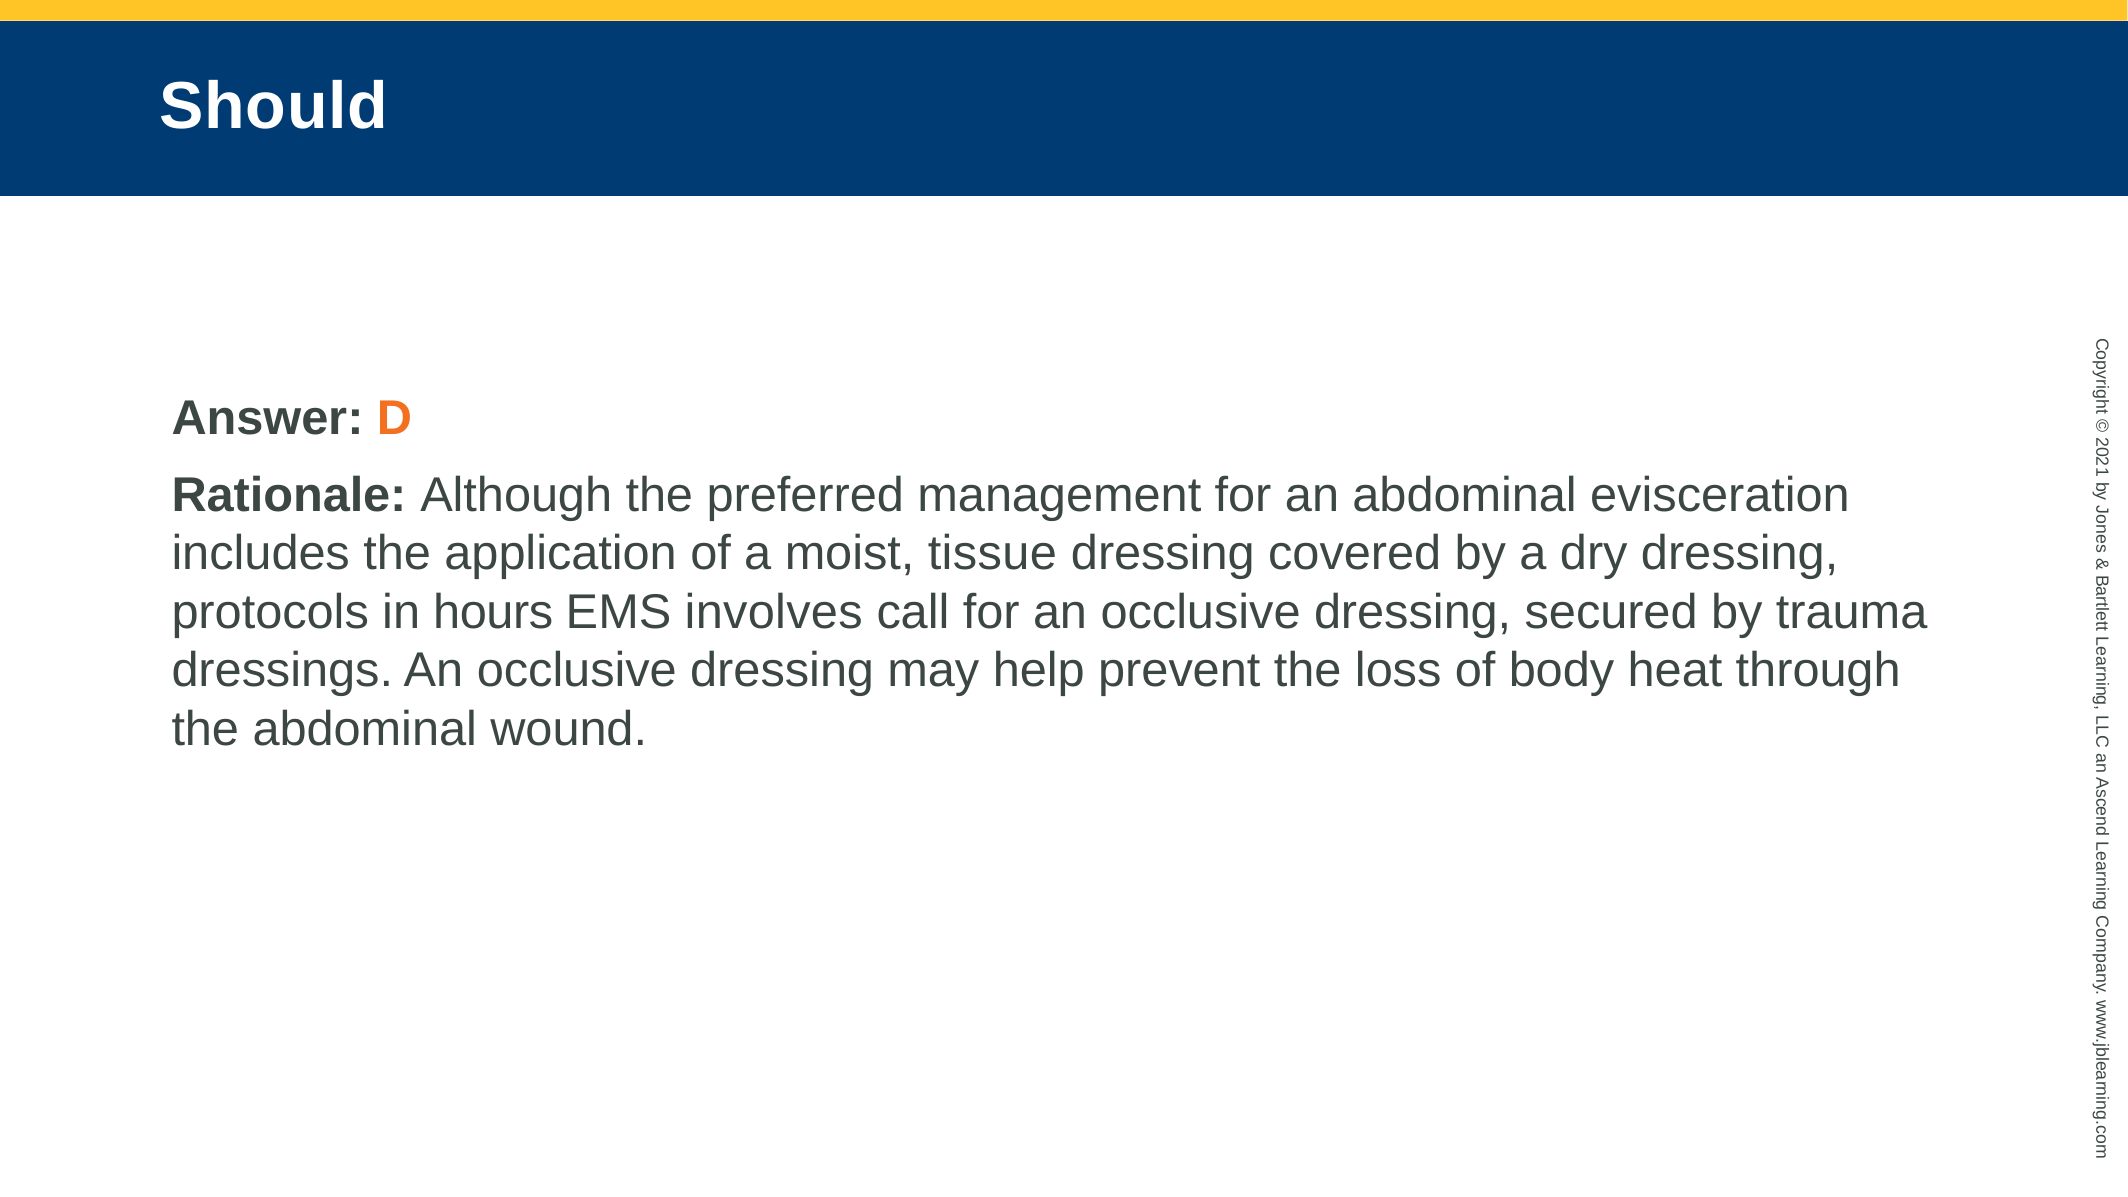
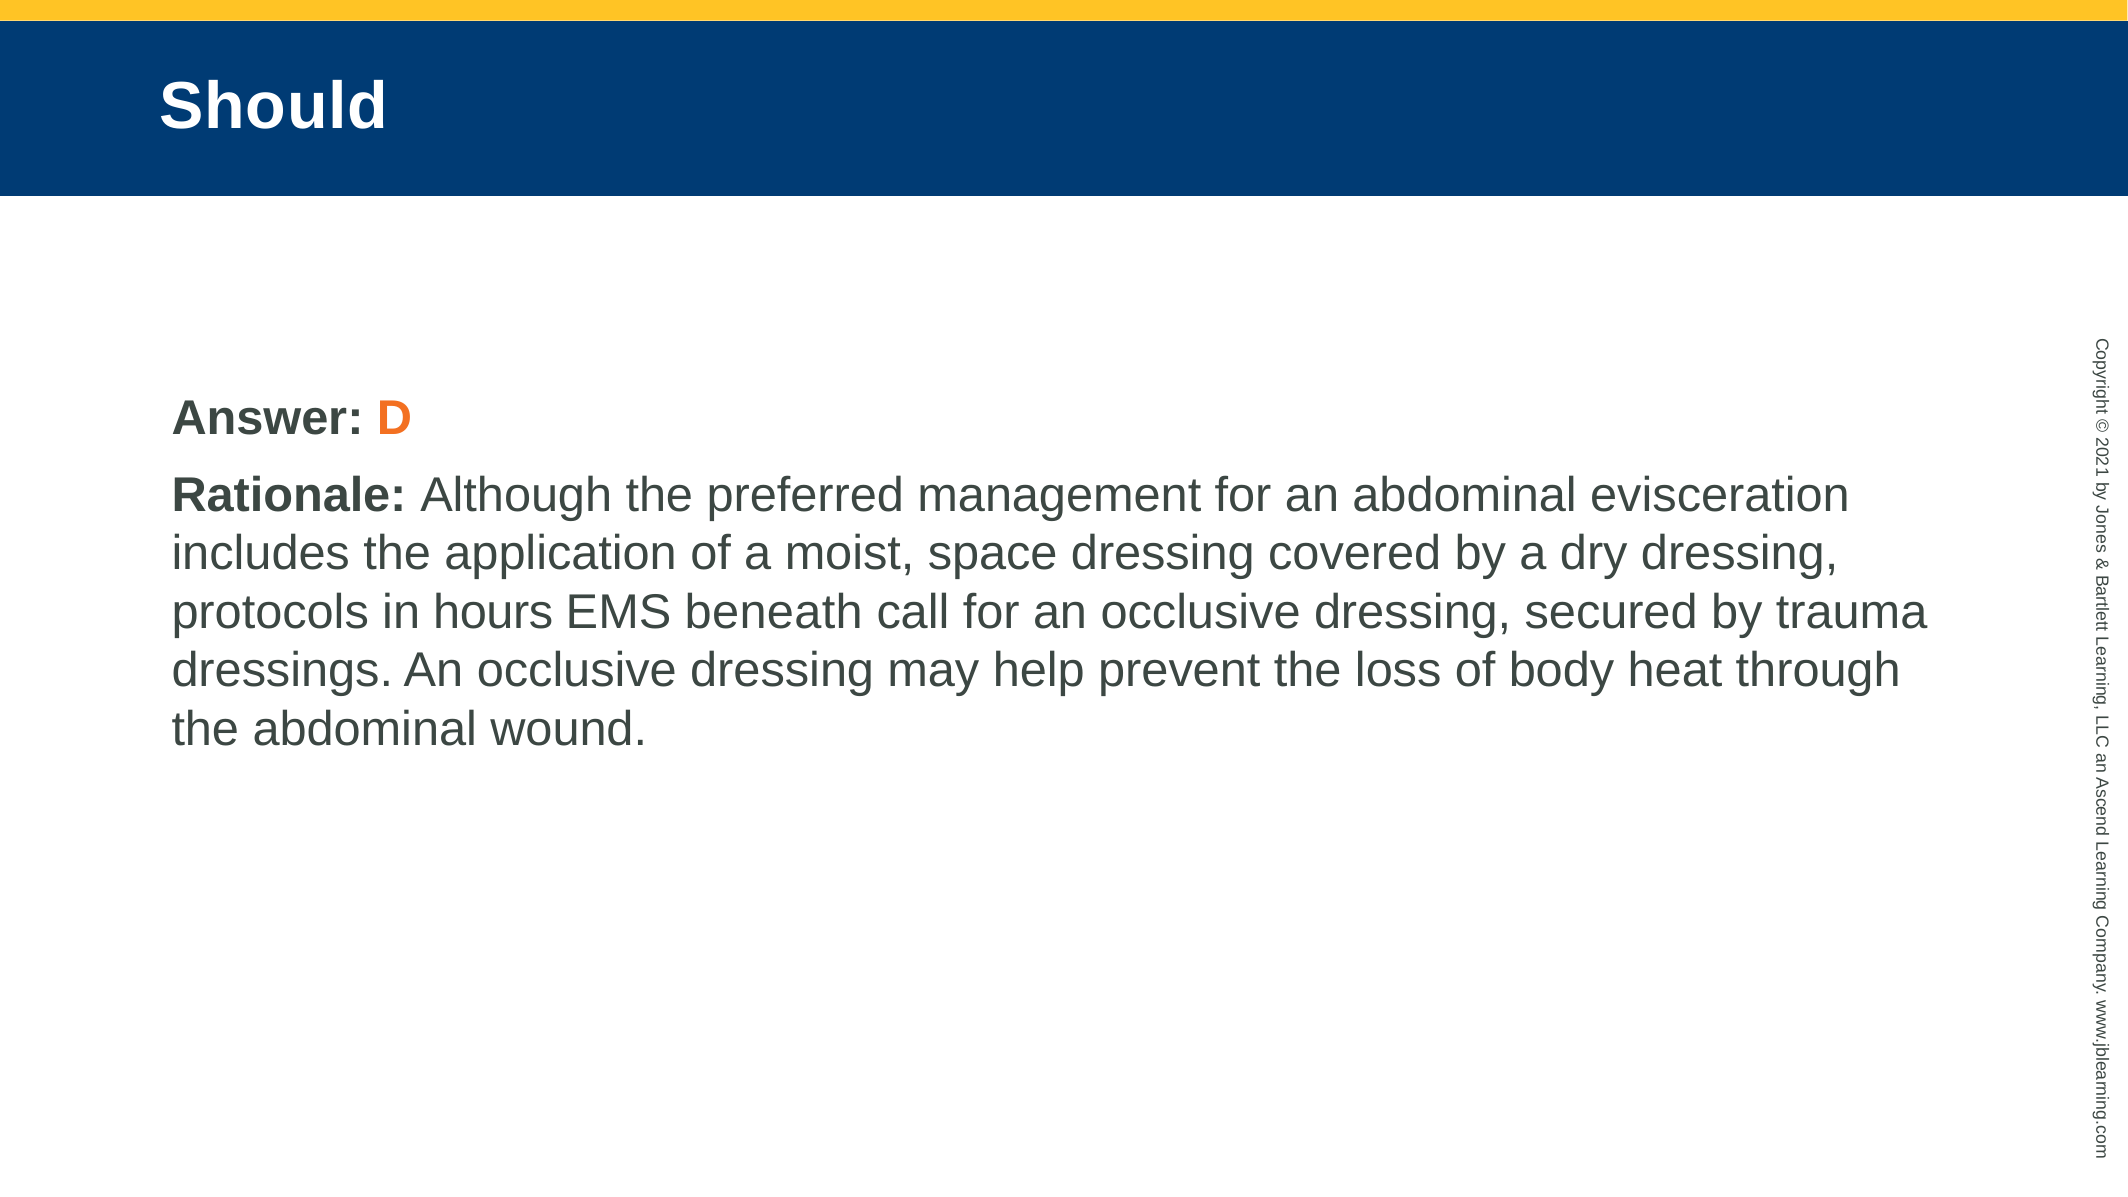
tissue: tissue -> space (993, 554)
involves: involves -> beneath (774, 612)
